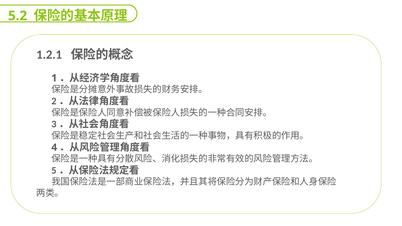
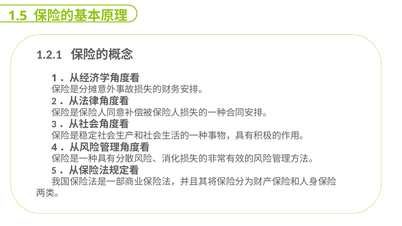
5.2: 5.2 -> 1.5 (18, 16)
